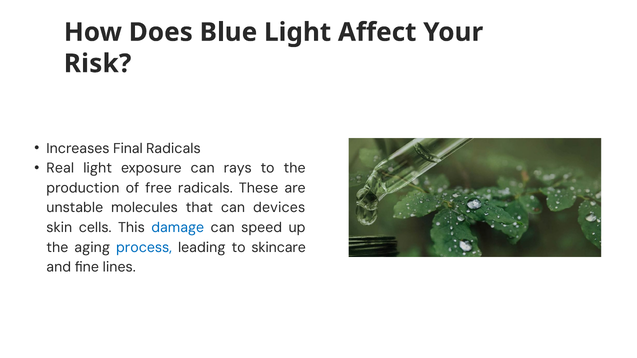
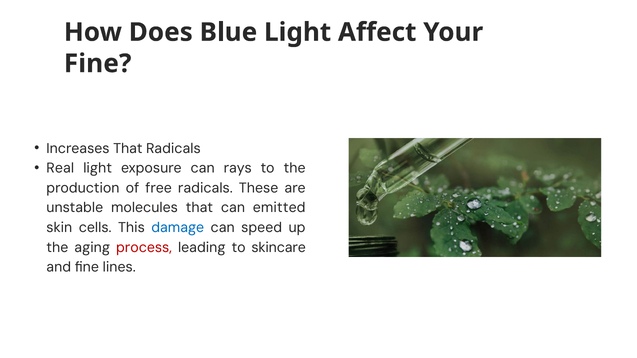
Risk: Risk -> Fine (98, 64)
Increases Final: Final -> That (128, 149)
devices: devices -> emitted (279, 208)
process colour: blue -> red (144, 248)
